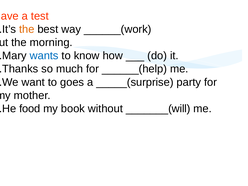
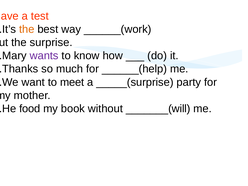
morning: morning -> surprise (51, 42)
wants colour: blue -> purple (44, 56)
goes: goes -> meet (72, 82)
